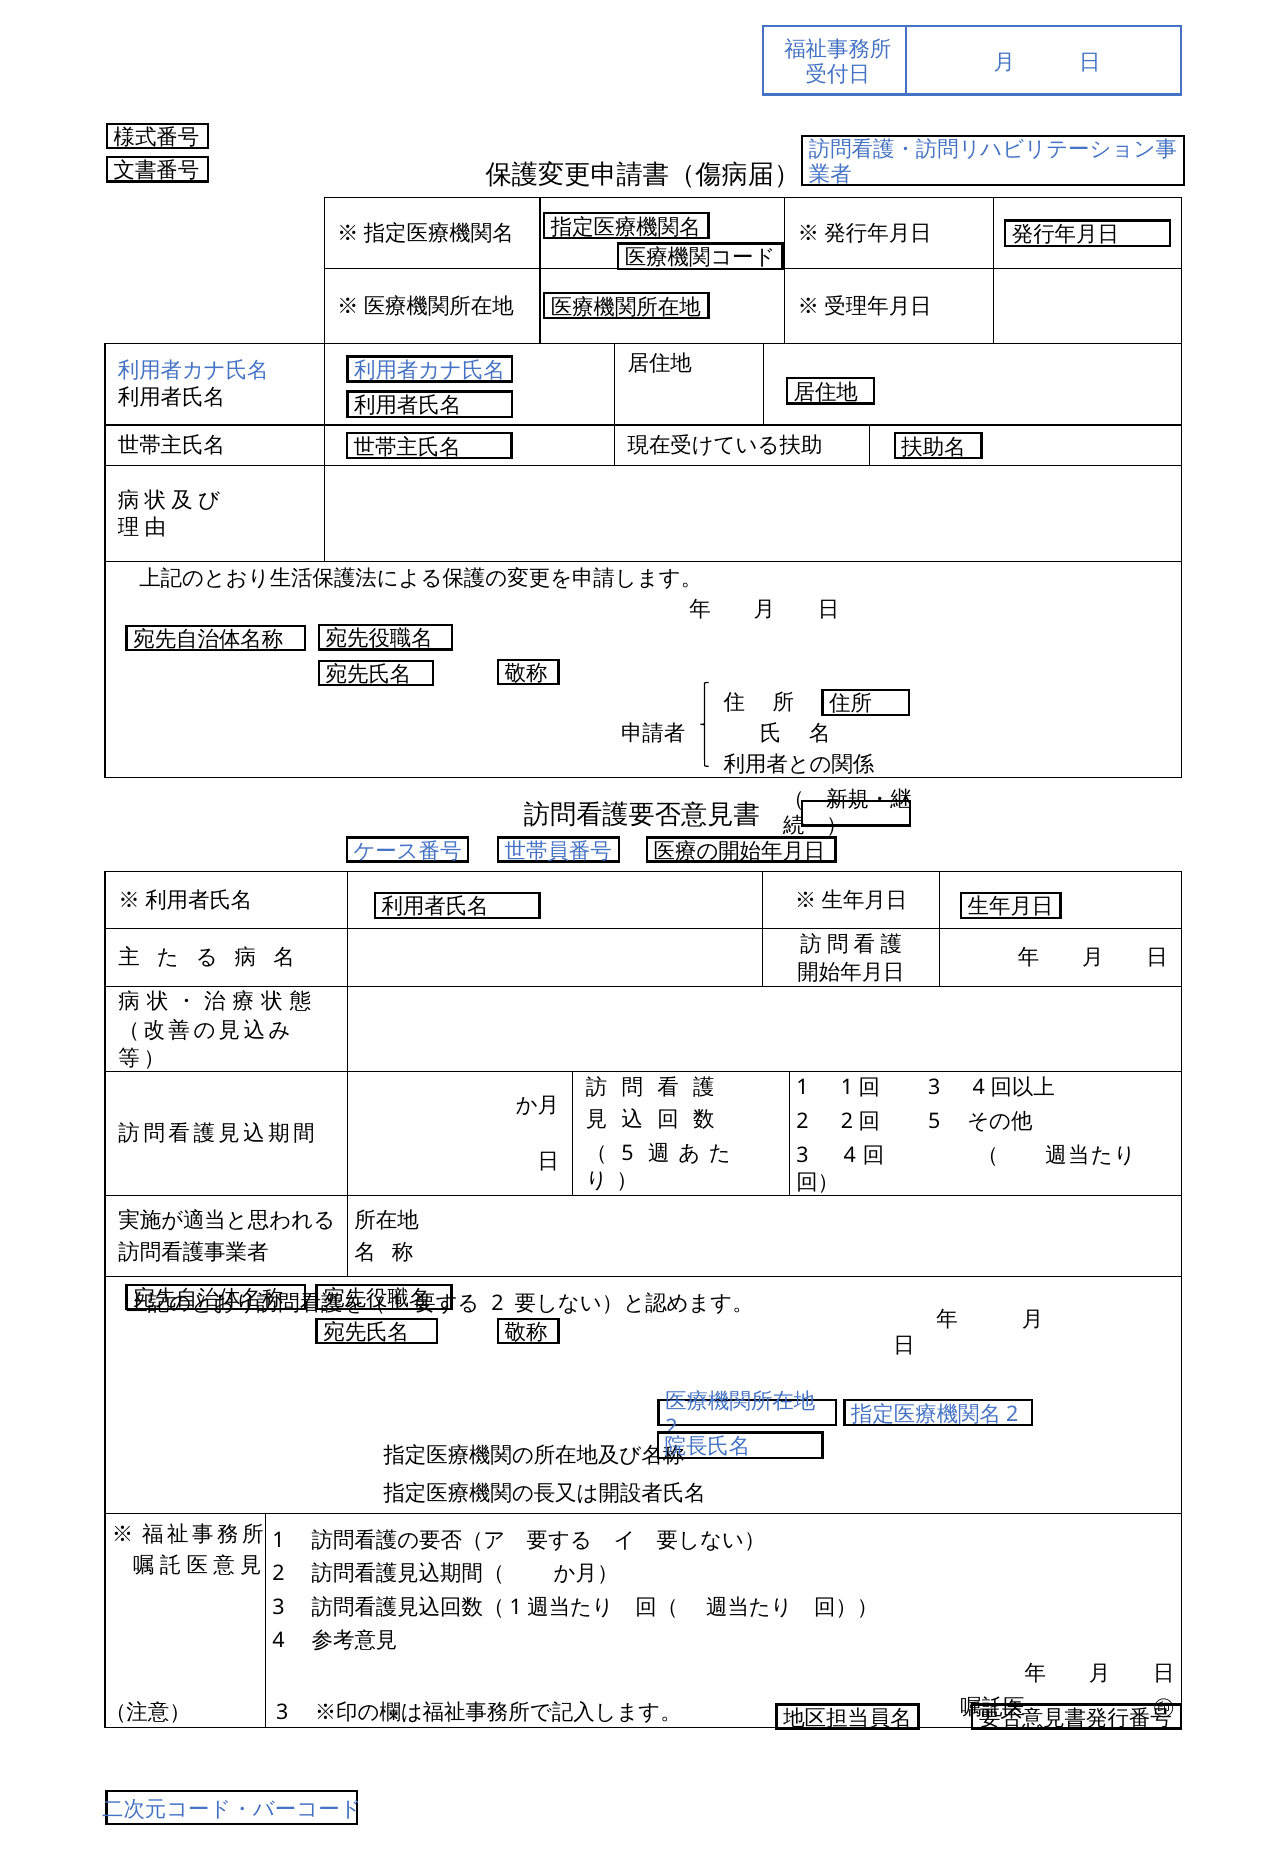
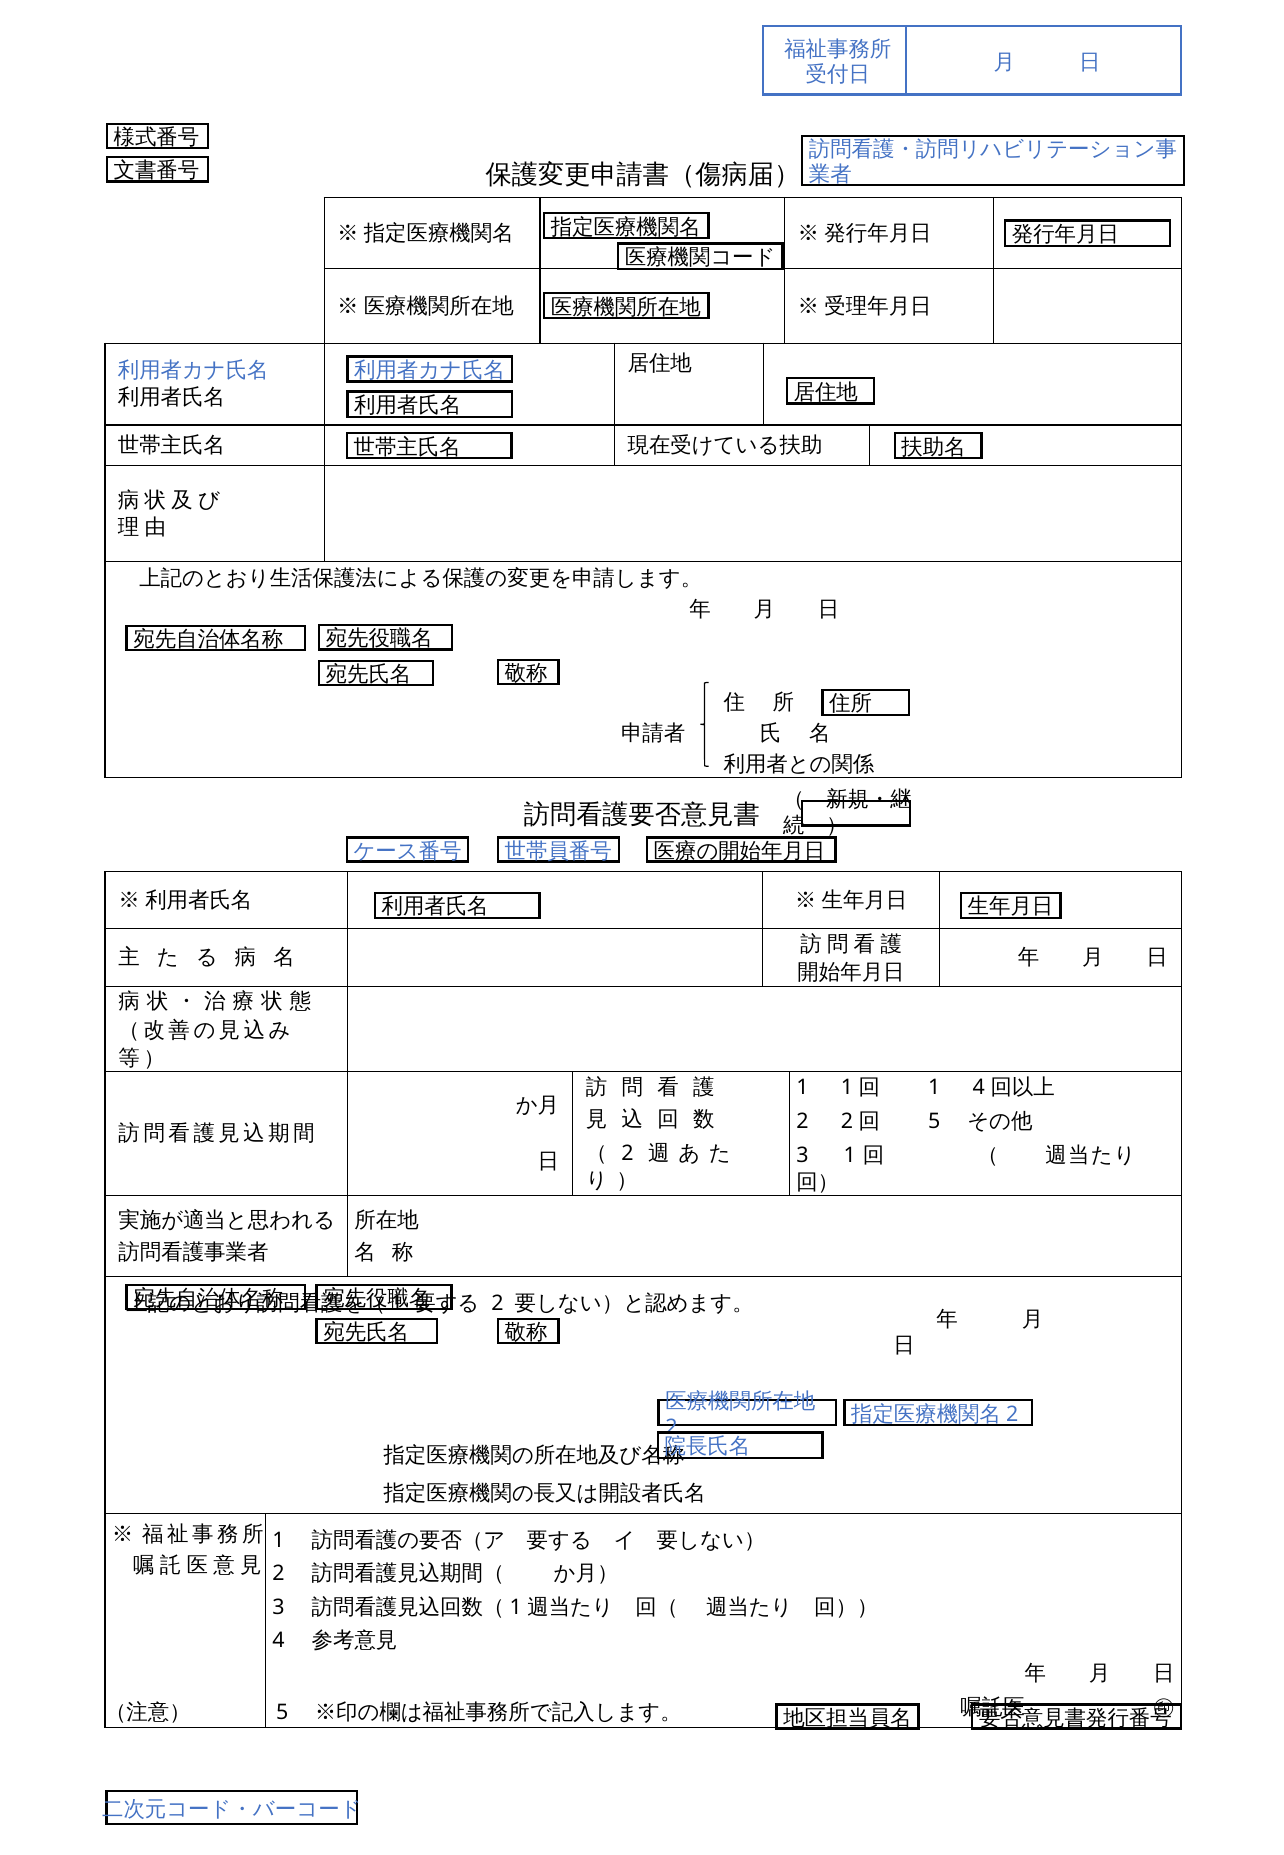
3: 3 -> 1 (934, 1087)
5: 5 -> 2 (628, 1153)
4: 4 -> 1 (850, 1155)
3: 3 -> 5 (282, 1712)
